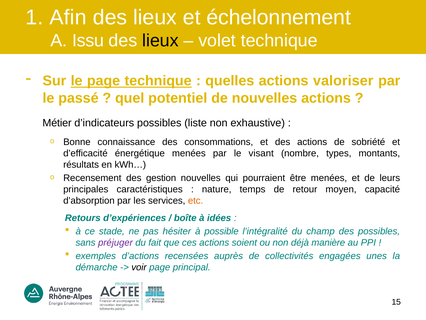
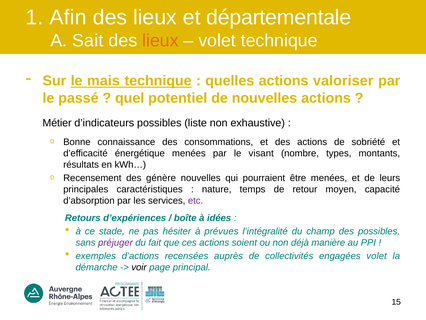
échelonnement: échelonnement -> départementale (279, 17)
Issu: Issu -> Sait (88, 41)
lieux colour: black -> orange (160, 41)
le page: page -> mais (103, 81)
gestion: gestion -> génère (161, 178)
etc colour: orange -> purple (196, 200)
possible: possible -> prévues (221, 231)
engagées unes: unes -> volet (377, 256)
